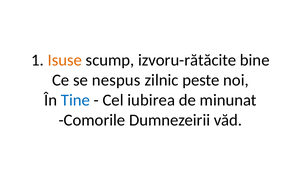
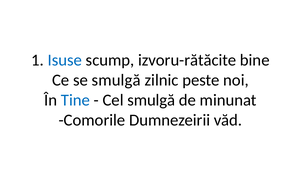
Isuse colour: orange -> blue (65, 60)
se nespus: nespus -> smulgă (116, 80)
Cel iubirea: iubirea -> smulgă (151, 100)
